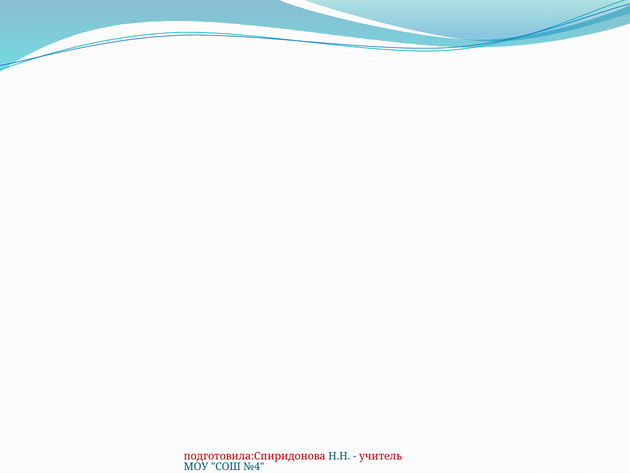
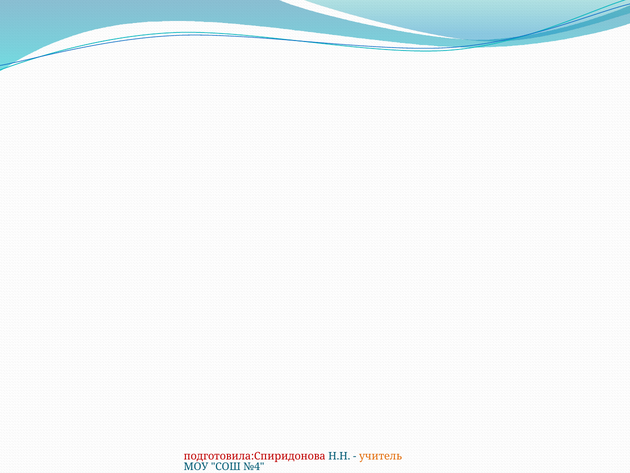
учитель colour: red -> orange (380, 456)
